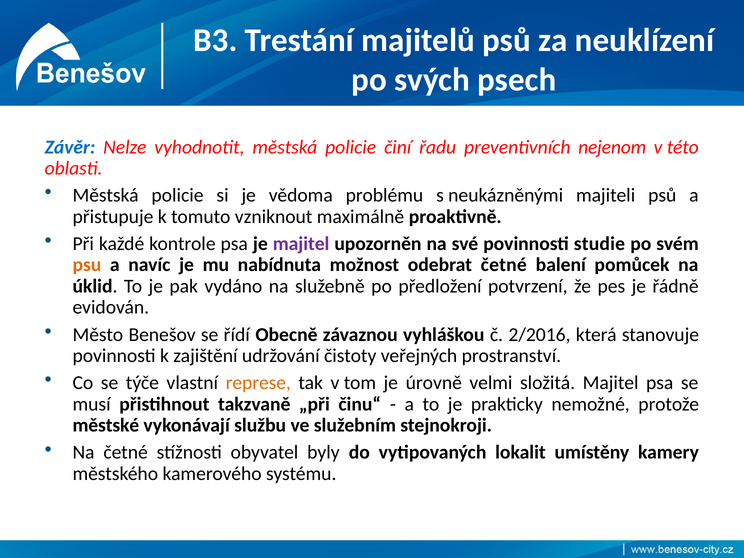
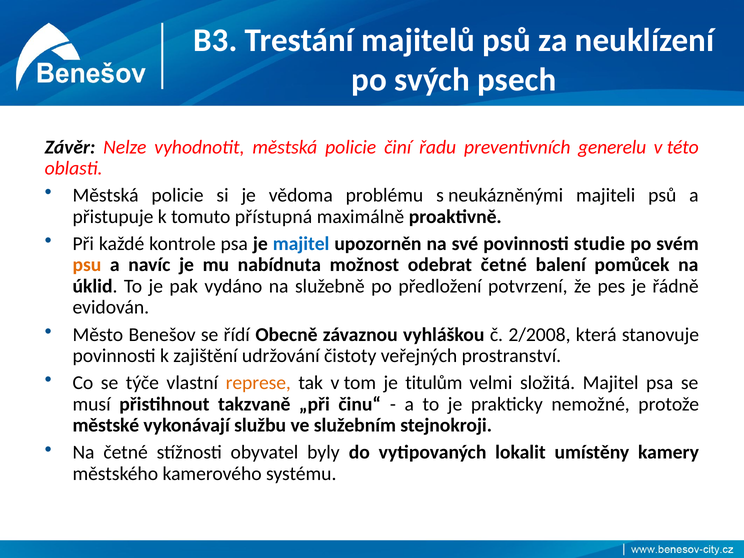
Závěr colour: blue -> black (70, 147)
nejenom: nejenom -> generelu (612, 147)
vzniknout: vzniknout -> přístupná (274, 217)
majitel colour: purple -> blue (301, 244)
2/2016: 2/2016 -> 2/2008 (539, 335)
úrovně: úrovně -> titulům (434, 383)
